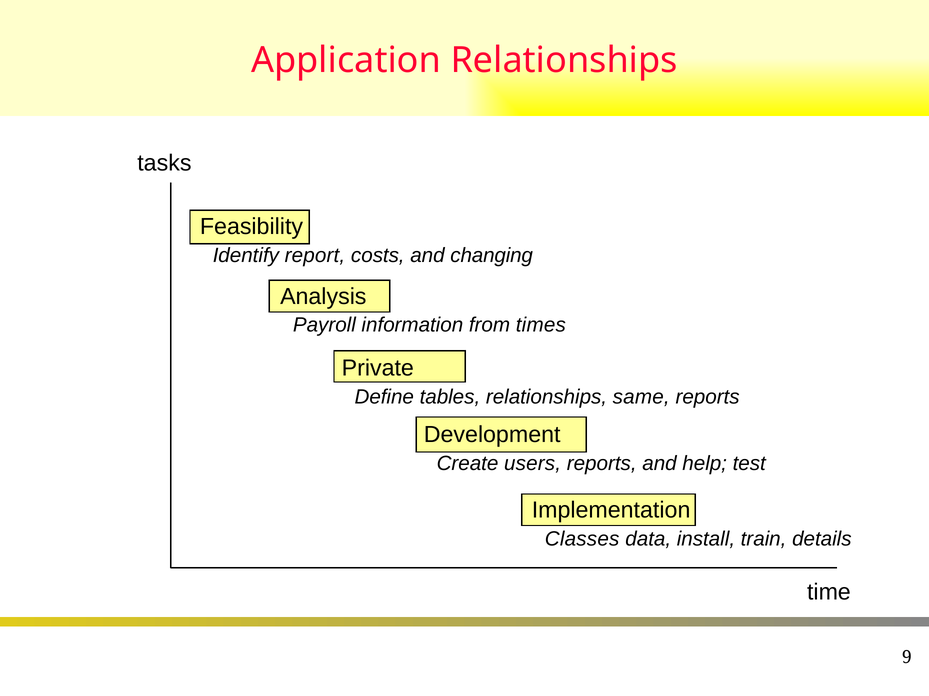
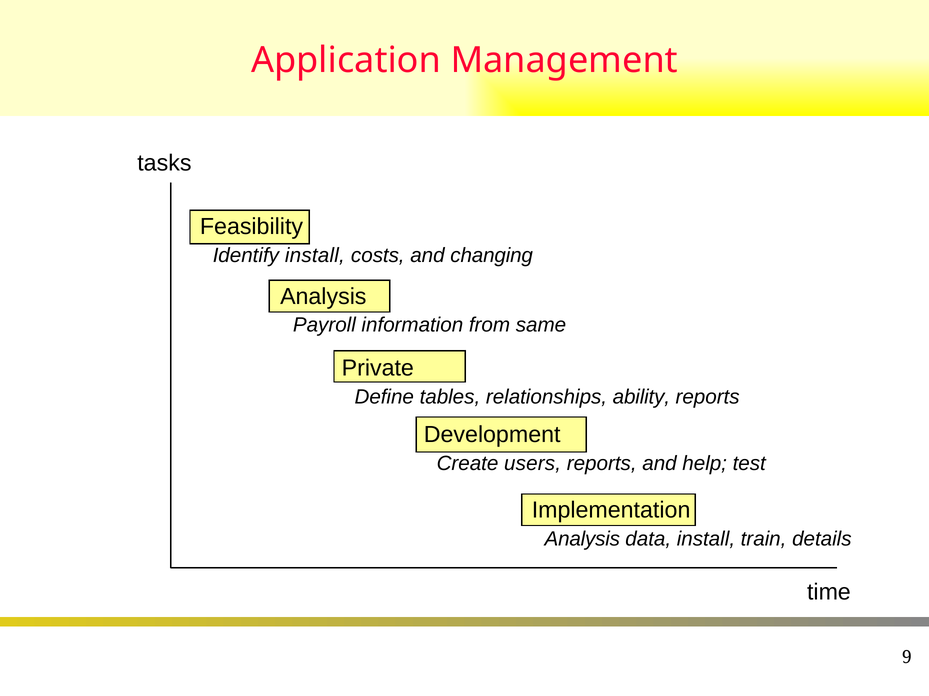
Application Relationships: Relationships -> Management (564, 61)
Identify report: report -> install (315, 256)
times: times -> same (541, 326)
same: same -> ability (641, 397)
Classes: Classes -> Analysis (582, 540)
